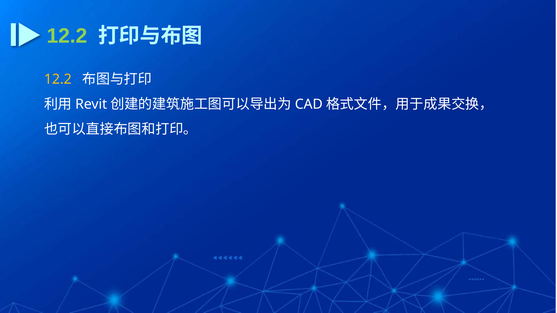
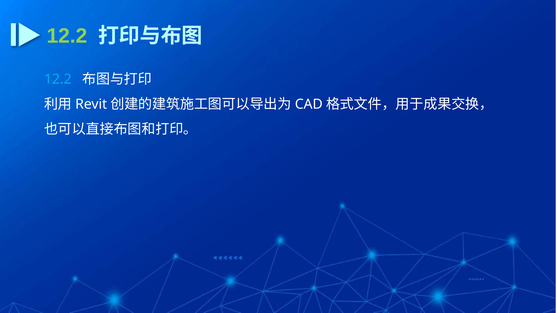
12.2 colour: yellow -> light blue (58, 79)
